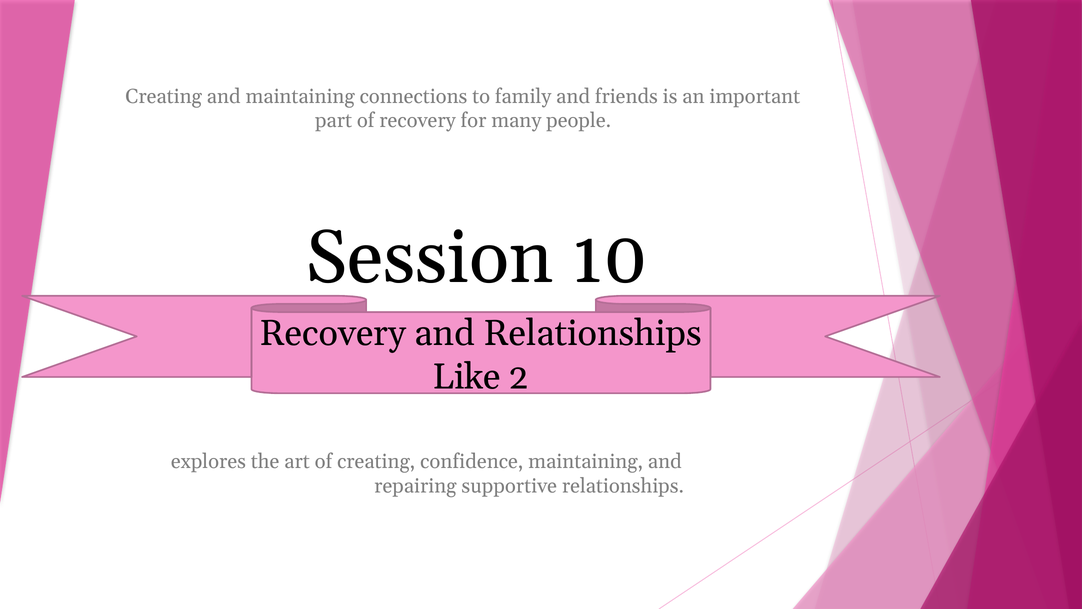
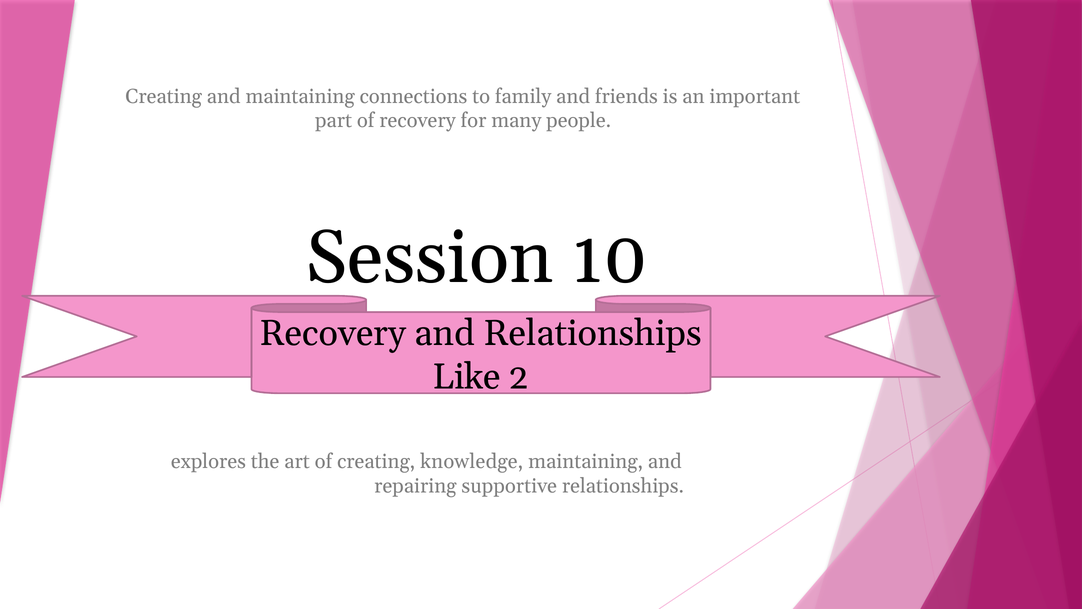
confidence: confidence -> knowledge (472, 461)
